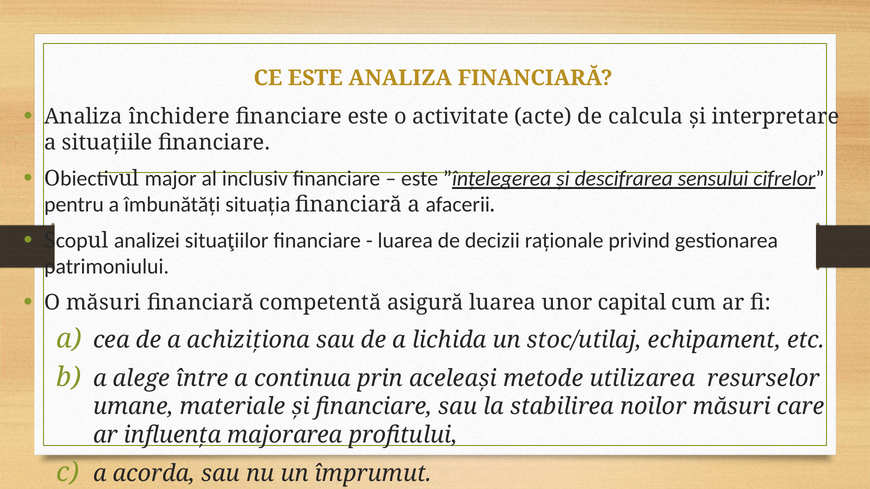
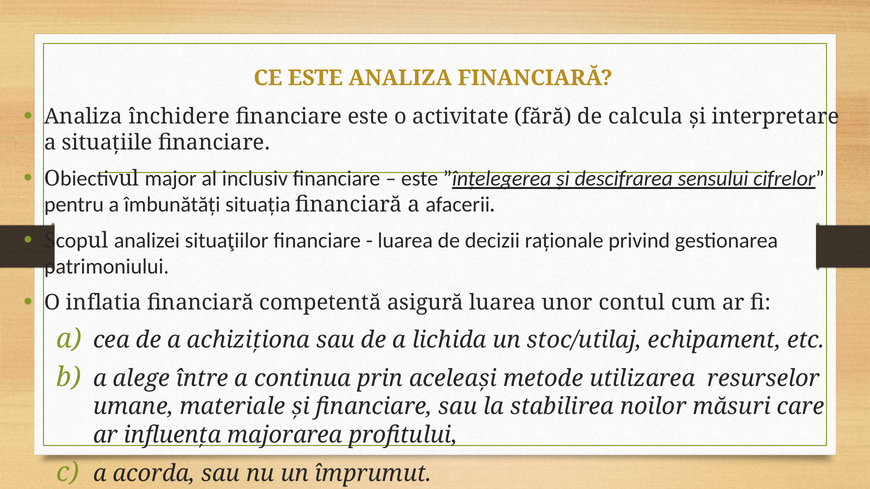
acte: acte -> fără (543, 117)
O măsuri: măsuri -> inflatia (104, 303)
capital: capital -> contul (632, 303)
